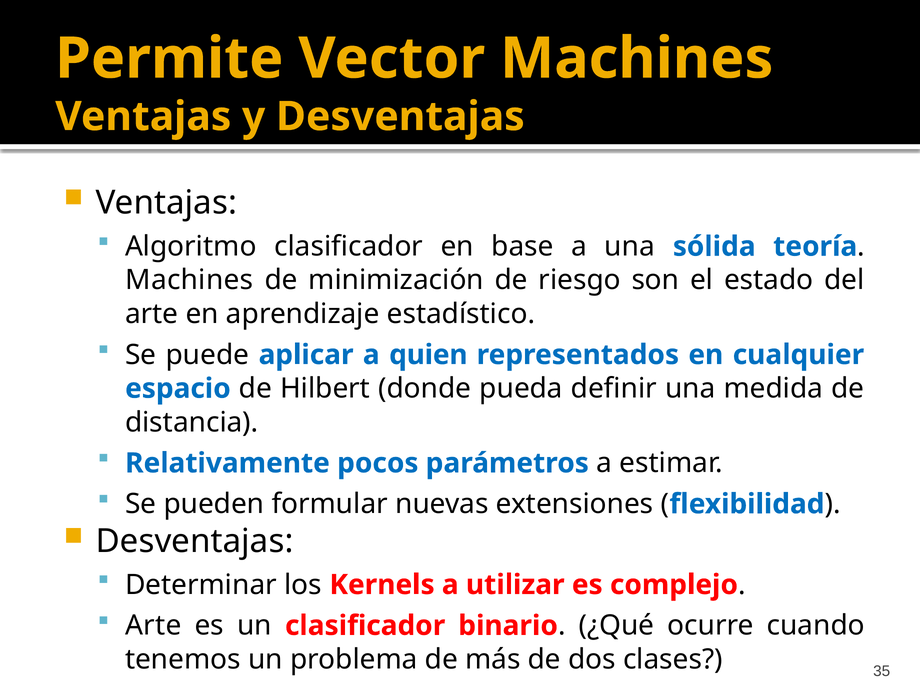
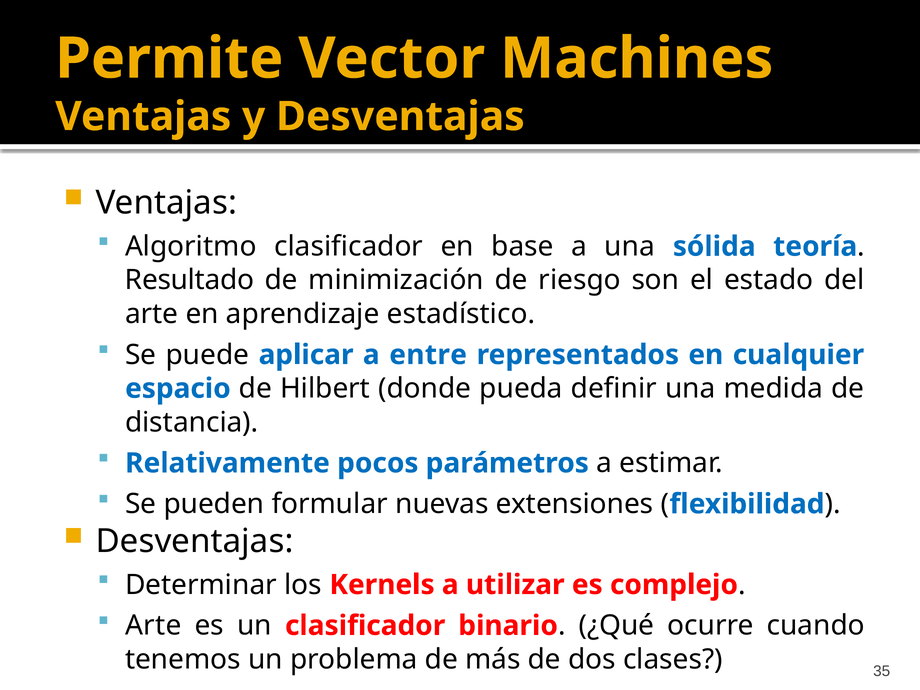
Machines: Machines -> Resultado (190, 280)
quien: quien -> entre (428, 355)
